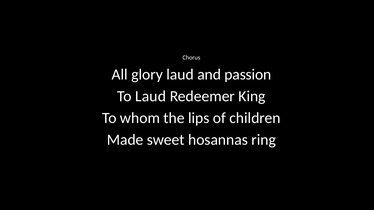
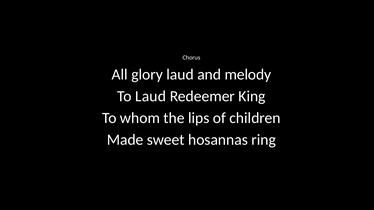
passion: passion -> melody (248, 75)
